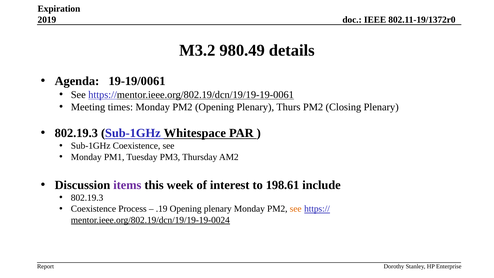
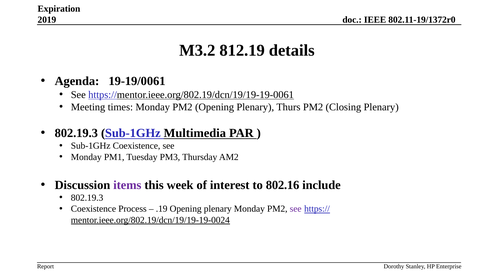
980.49: 980.49 -> 812.19 (242, 51)
Whitespace: Whitespace -> Multimedia (195, 133)
198.61: 198.61 -> 802.16 (283, 185)
see colour: orange -> purple (296, 209)
